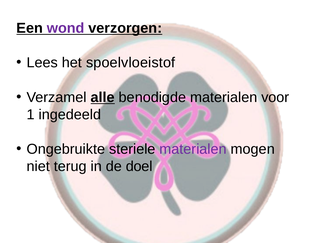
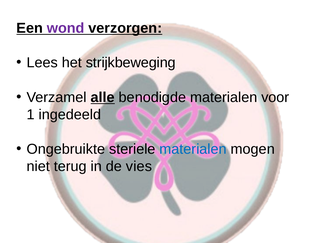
spoelvloeistof: spoelvloeistof -> strijkbeweging (131, 63)
materialen colour: purple -> blue (193, 149)
doel: doel -> vies (139, 166)
